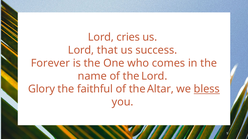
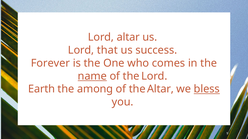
Lord cries: cries -> altar (128, 37)
name underline: none -> present (92, 76)
Glory: Glory -> Earth (42, 89)
faithful: faithful -> among (95, 89)
